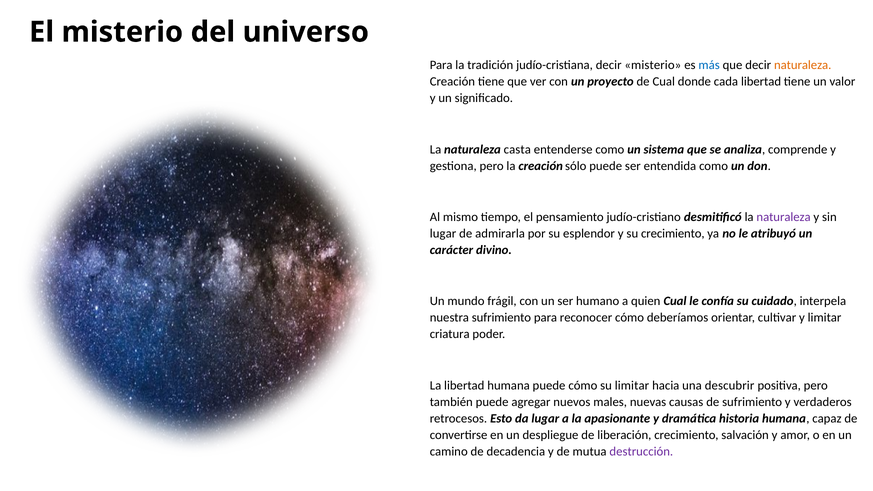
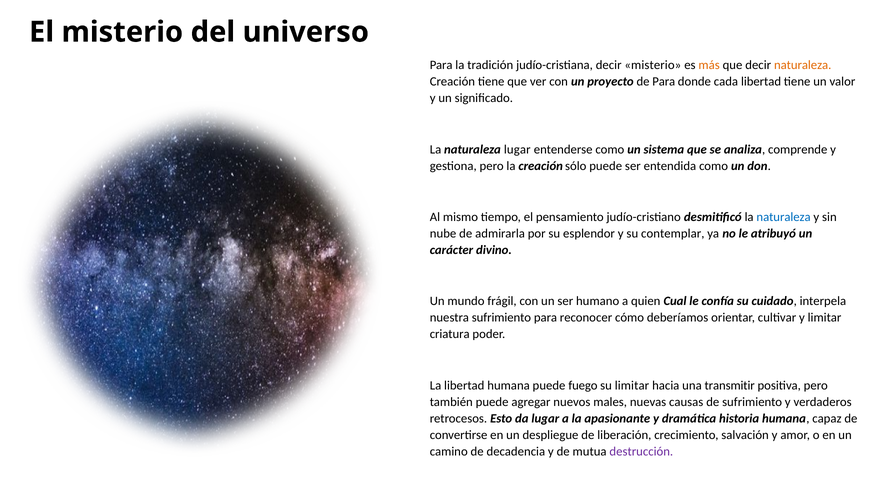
más colour: blue -> orange (709, 65)
de Cual: Cual -> Para (664, 82)
naturaleza casta: casta -> lugar (517, 149)
naturaleza colour: purple -> blue (784, 217)
lugar: lugar -> nube (443, 234)
su crecimiento: crecimiento -> contemplar (673, 234)
puede cómo: cómo -> fuego (583, 385)
descubrir: descubrir -> transmitir (730, 385)
